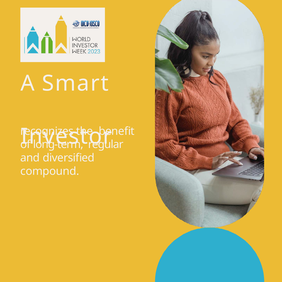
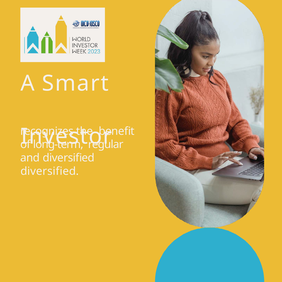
compound: compound -> diversified (50, 171)
